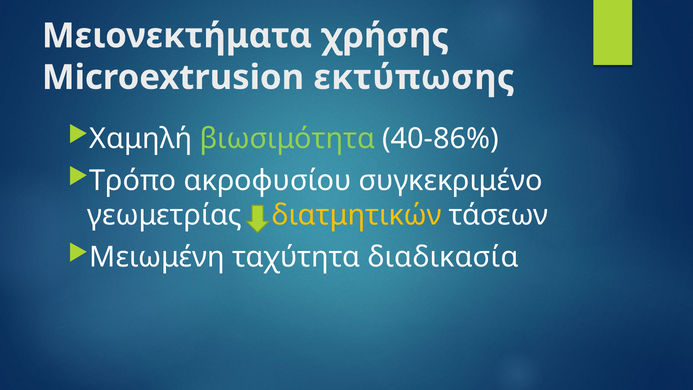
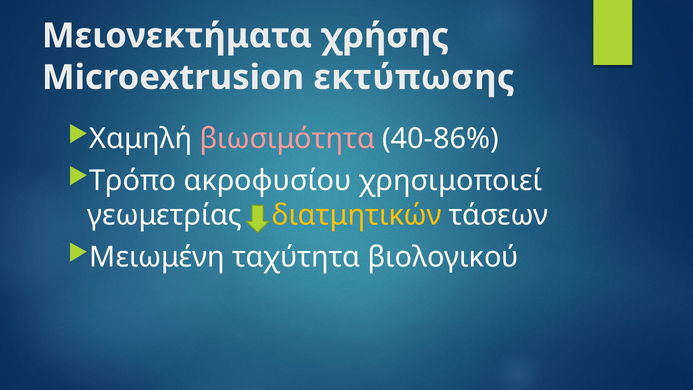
βιωσιμότητα colour: light green -> pink (287, 139)
συγκεκριμένο: συγκεκριμένο -> χρησιμοποιεί (451, 180)
διαδικασία: διαδικασία -> βιολογικού (443, 257)
